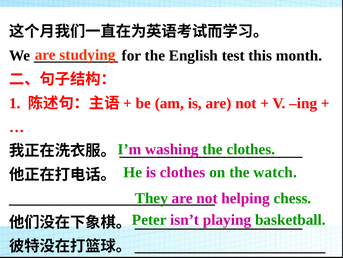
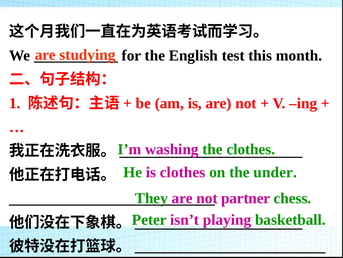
watch: watch -> under (275, 172)
helping: helping -> partner (246, 198)
